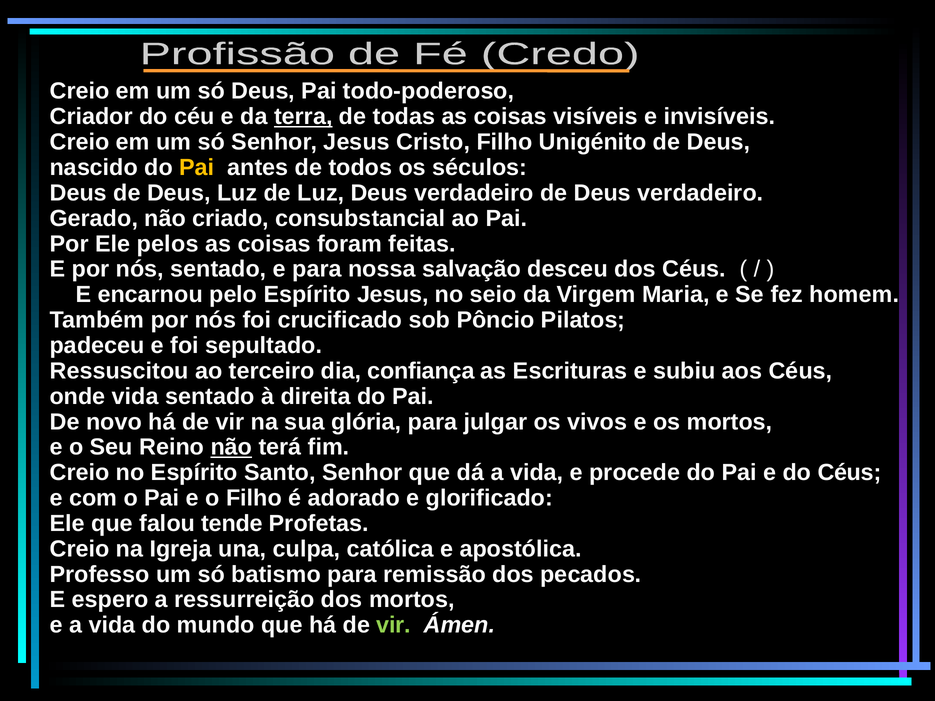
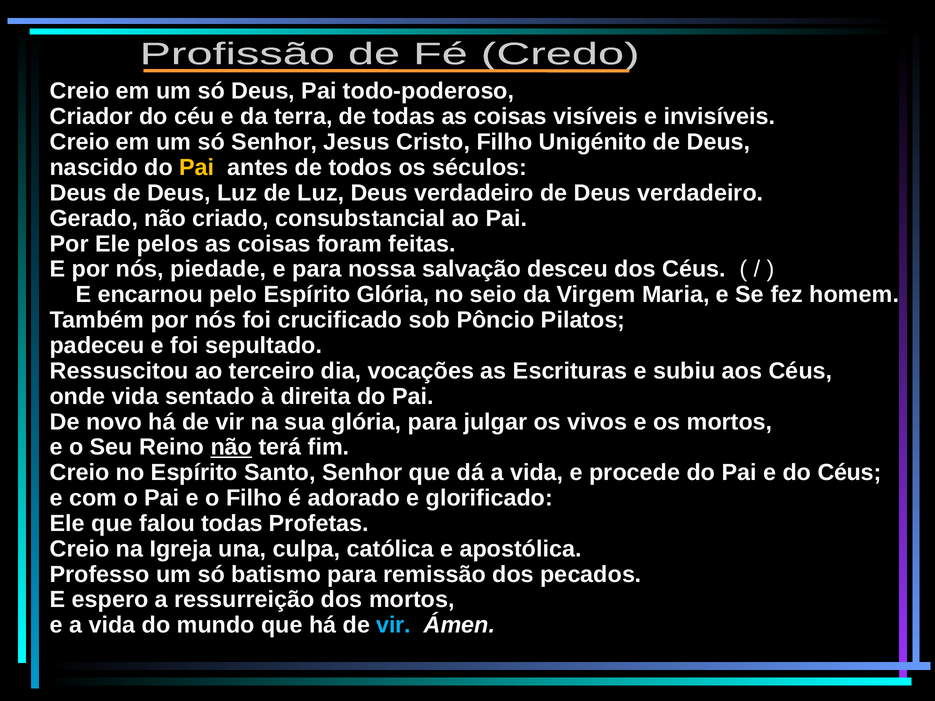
terra underline: present -> none (303, 117)
nós sentado: sentado -> piedade (218, 269)
Espírito Jesus: Jesus -> Glória (393, 295)
confiança: confiança -> vocações (421, 371)
falou tende: tende -> todas (232, 524)
vir colour: light green -> light blue (394, 625)
